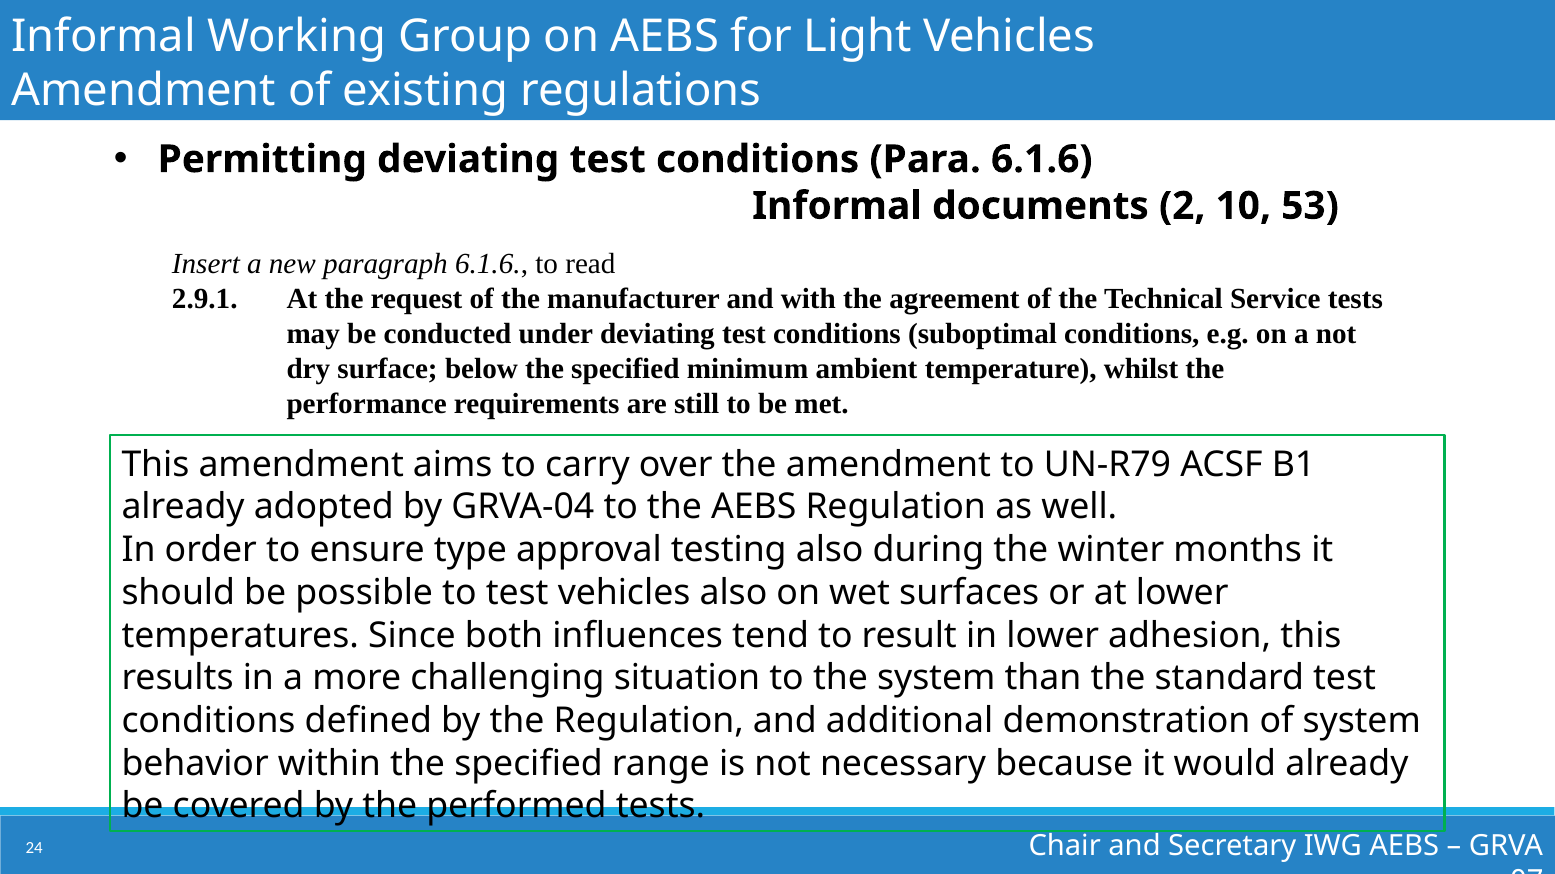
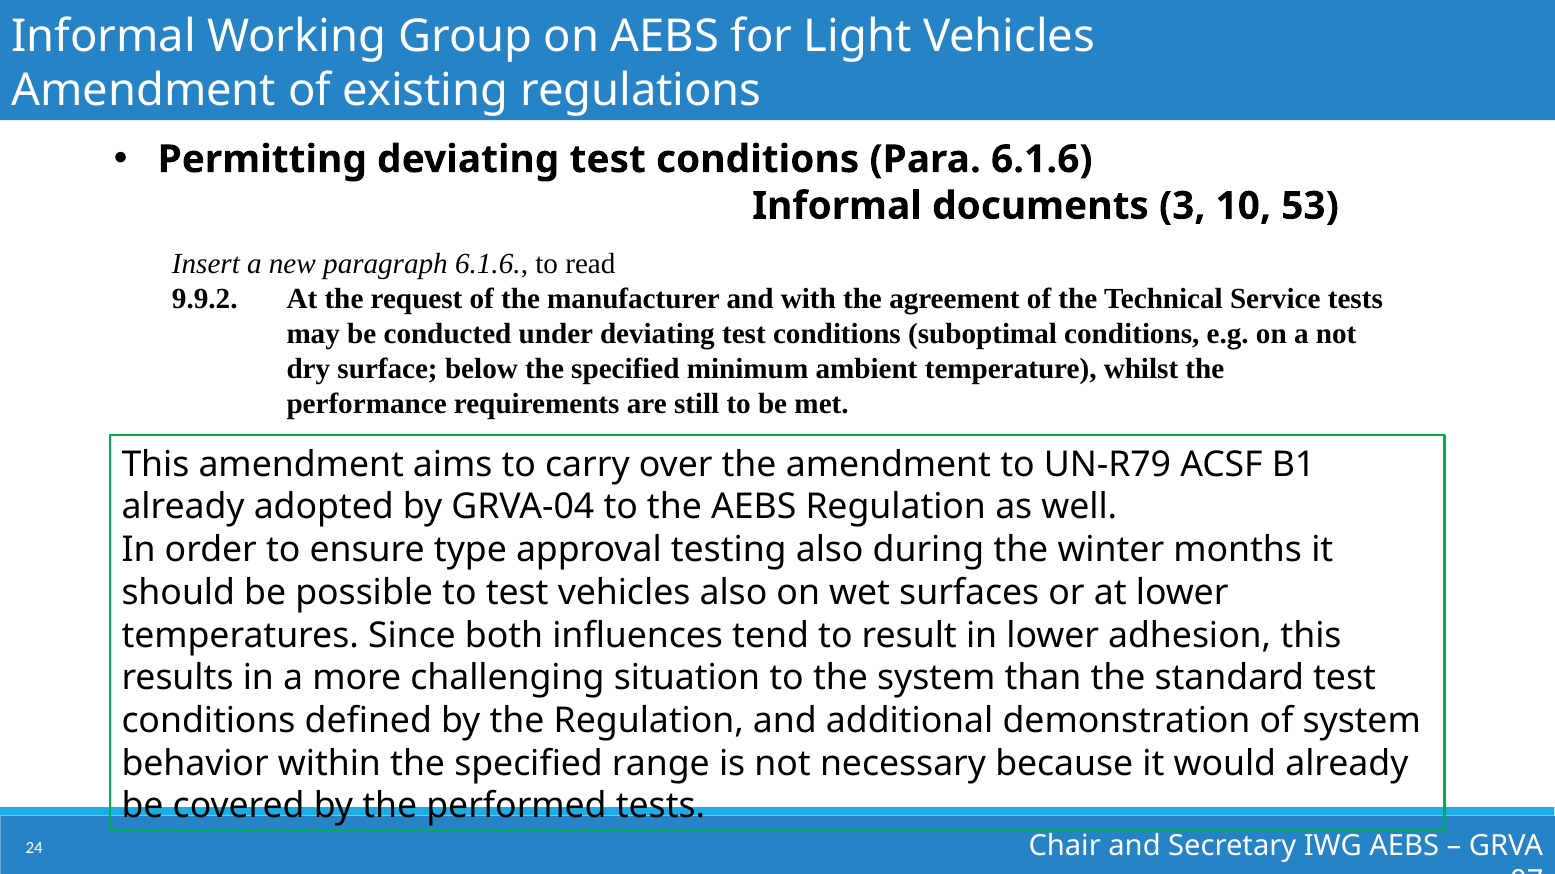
2: 2 -> 3 (1182, 206)
2.9.1: 2.9.1 -> 9.9.2 (205, 299)
